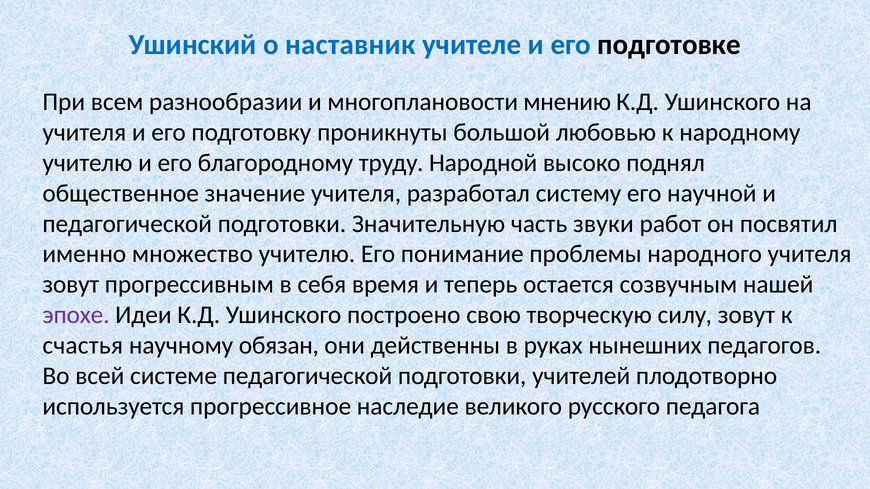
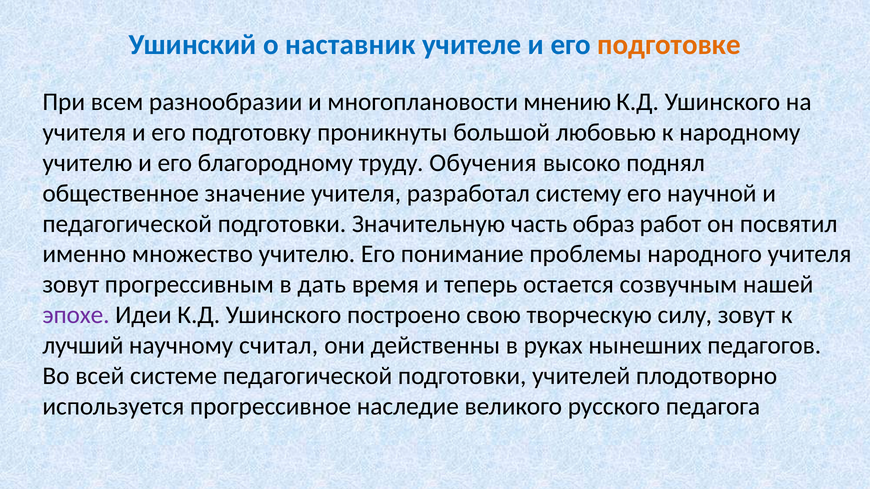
подготовке colour: black -> orange (669, 45)
Народной: Народной -> Обучения (483, 163)
звуки: звуки -> образ (604, 224)
себя: себя -> дать (322, 285)
счастья: счастья -> лучший (83, 346)
обязан: обязан -> считал (279, 346)
